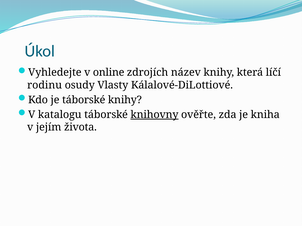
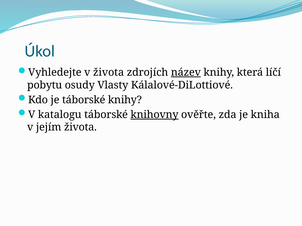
v online: online -> života (109, 73)
název underline: none -> present (186, 73)
rodinu: rodinu -> pobytu (45, 85)
